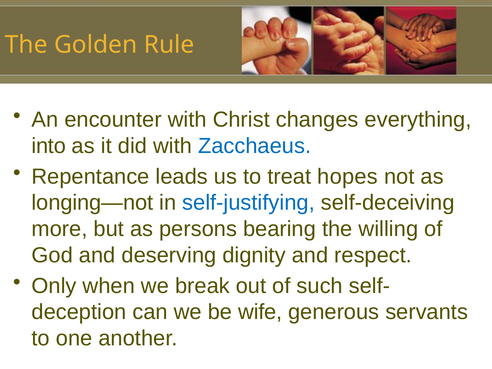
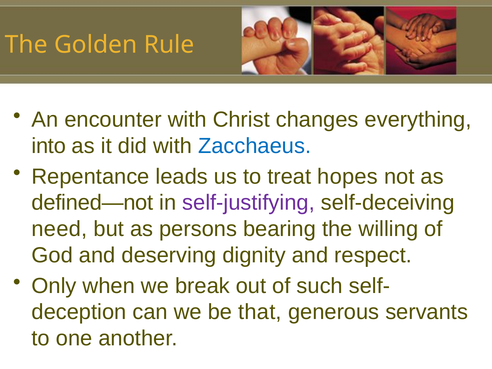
longing—not: longing—not -> defined—not (92, 203)
self-justifying colour: blue -> purple (249, 203)
more: more -> need (59, 229)
wife: wife -> that (260, 312)
